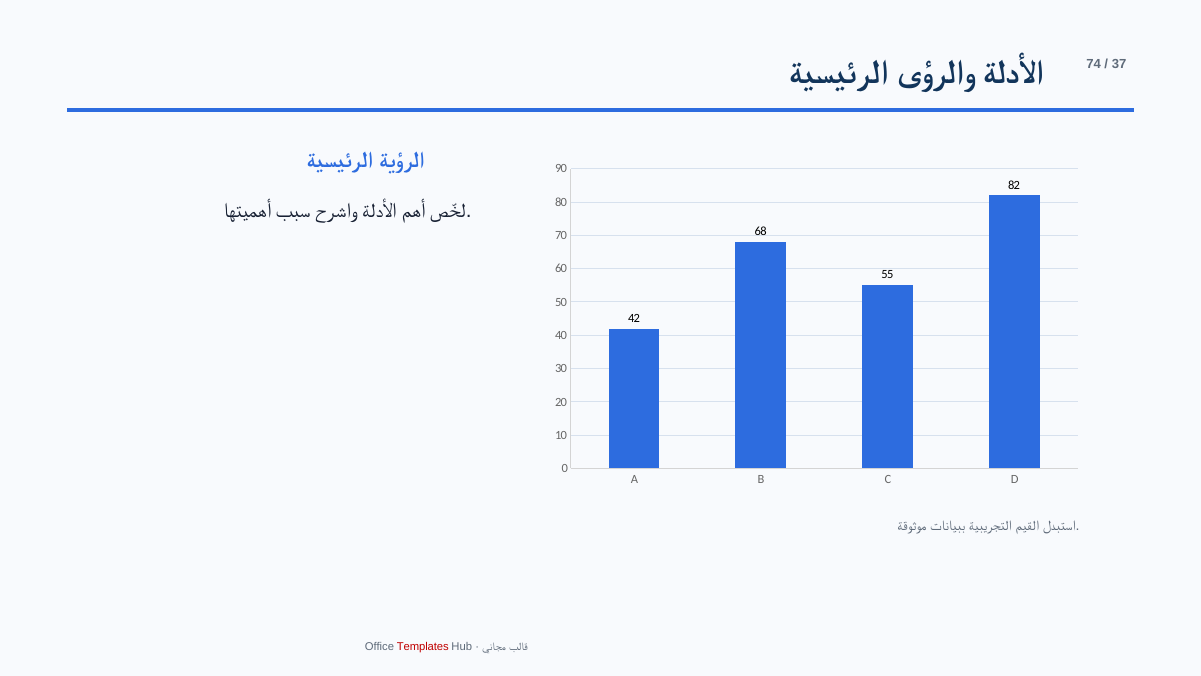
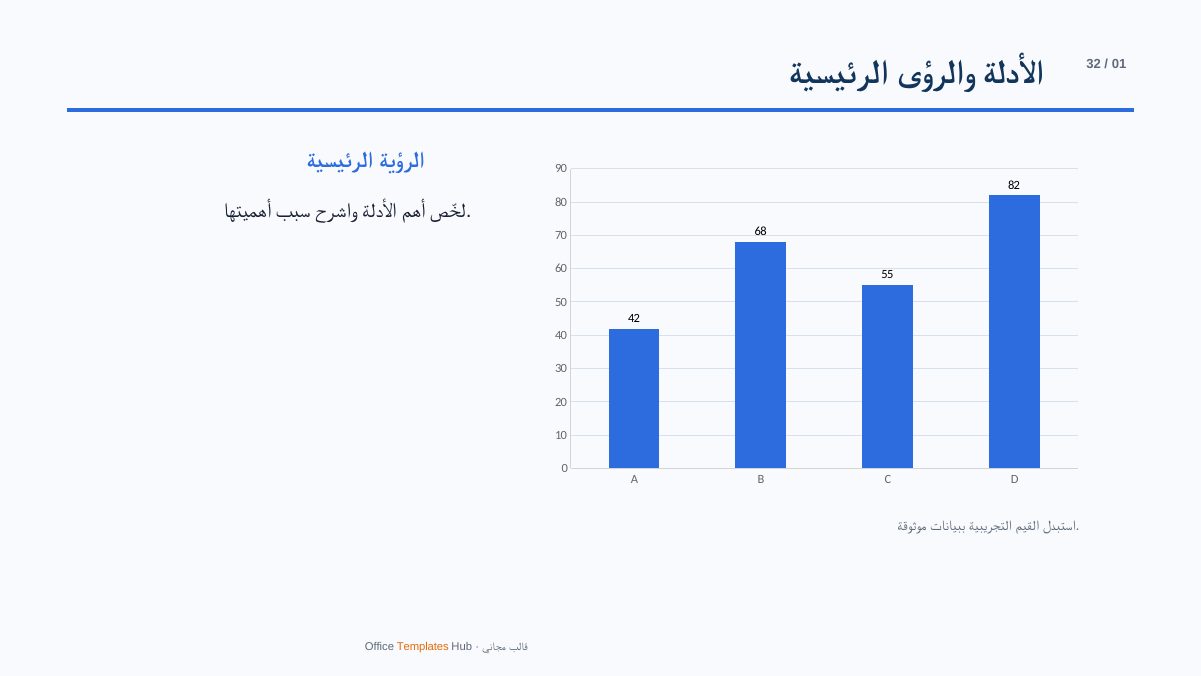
74: 74 -> 32 (1094, 64)
37: 37 -> 01 (1119, 64)
Templates colour: red -> orange (423, 646)
